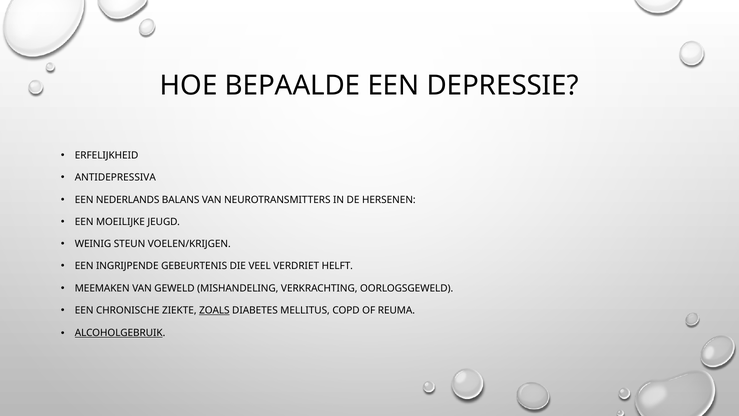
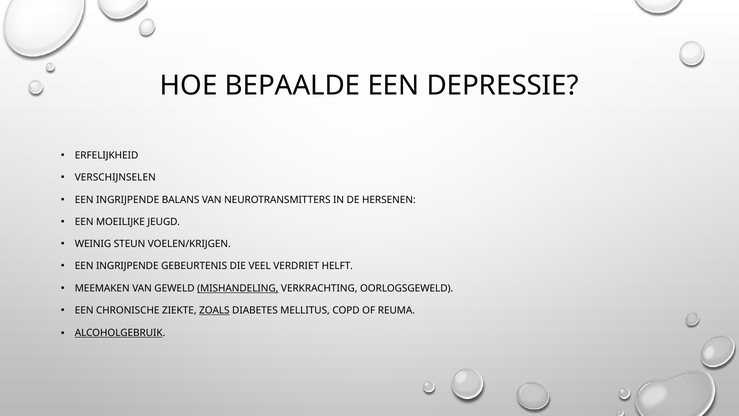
ANTIDEPRESSIVA: ANTIDEPRESSIVA -> VERSCHIJNSELEN (115, 177)
NEDERLANDS: NEDERLANDS -> INGRIJPENDE (128, 200)
MISHANDELING underline: none -> present (238, 288)
